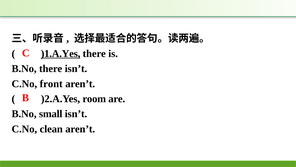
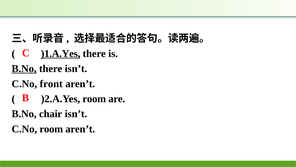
B.No underline: none -> present (24, 68)
small: small -> chair (51, 114)
C.No clean: clean -> room (51, 129)
